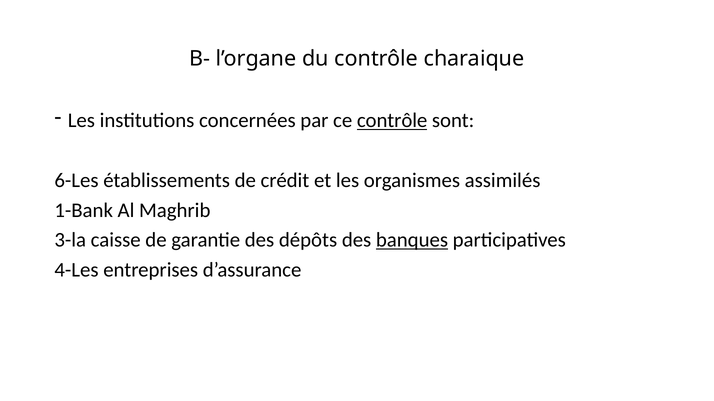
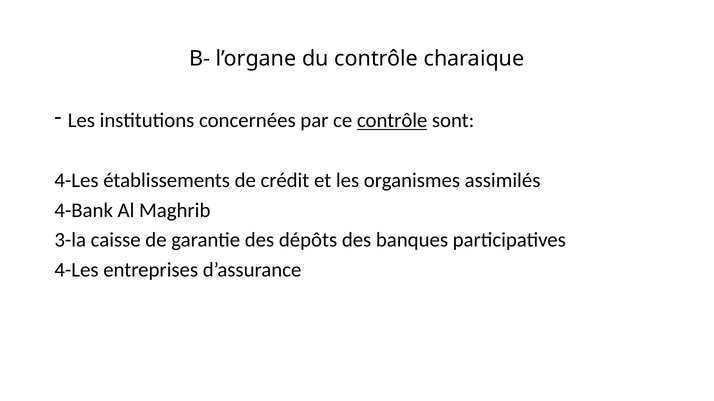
6-Les: 6-Les -> 4-Les (76, 181)
1-Bank: 1-Bank -> 4-Bank (84, 211)
banques underline: present -> none (412, 240)
